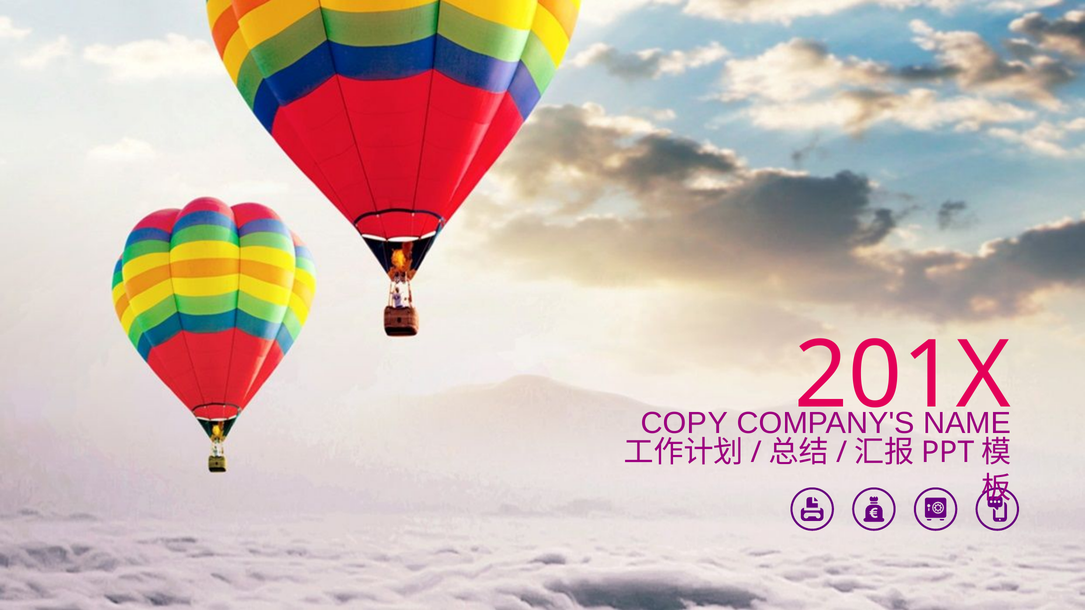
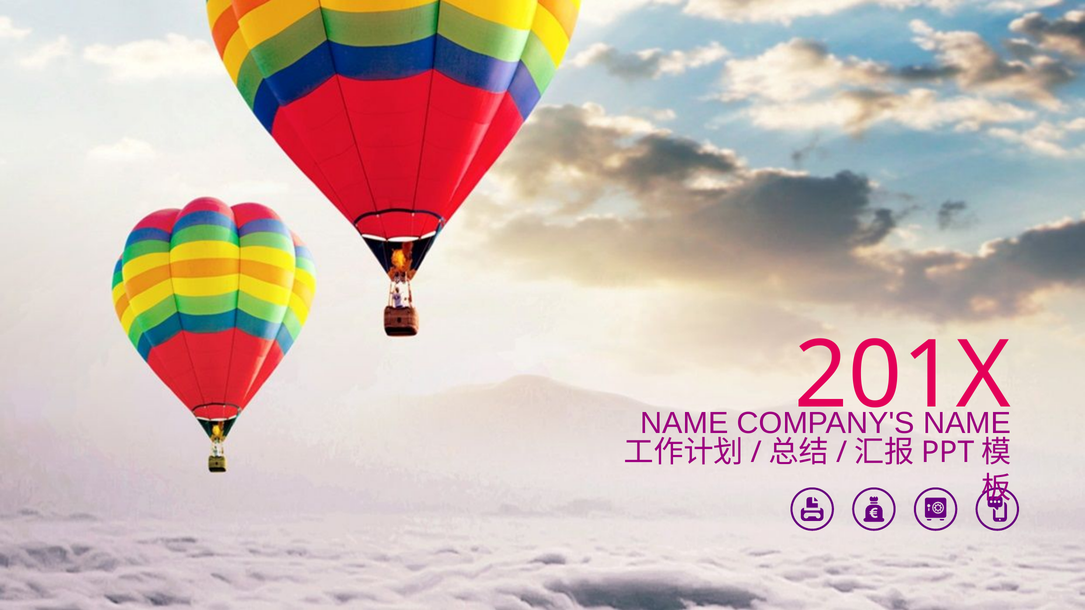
COPY: COPY -> NAME (684, 423)
